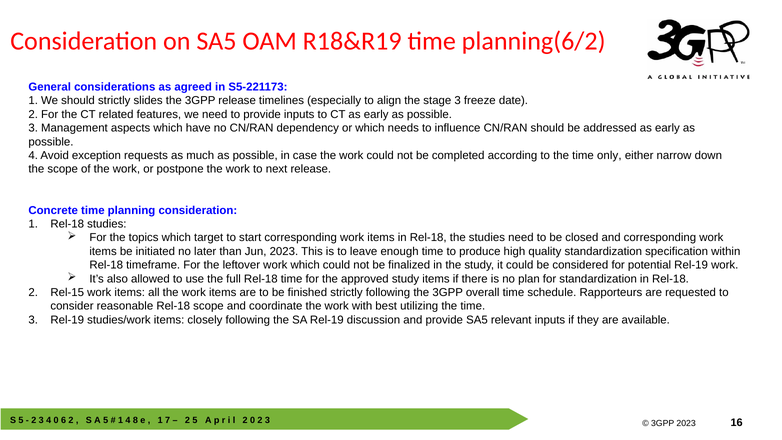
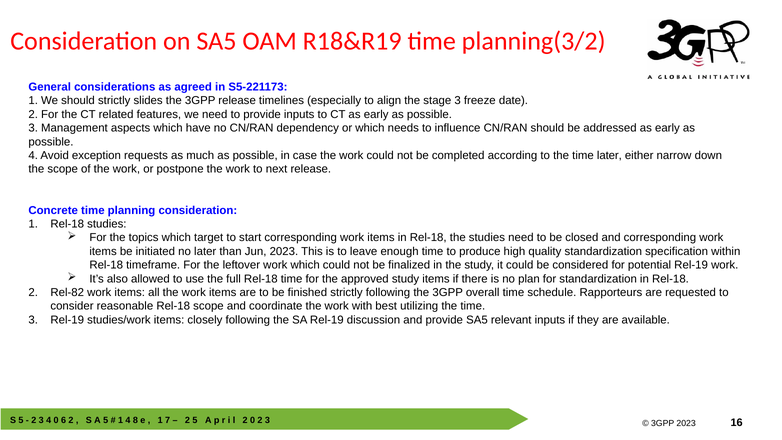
planning(6/2: planning(6/2 -> planning(3/2 (534, 41)
time only: only -> later (609, 155)
Rel-15: Rel-15 -> Rel-82 (67, 292)
